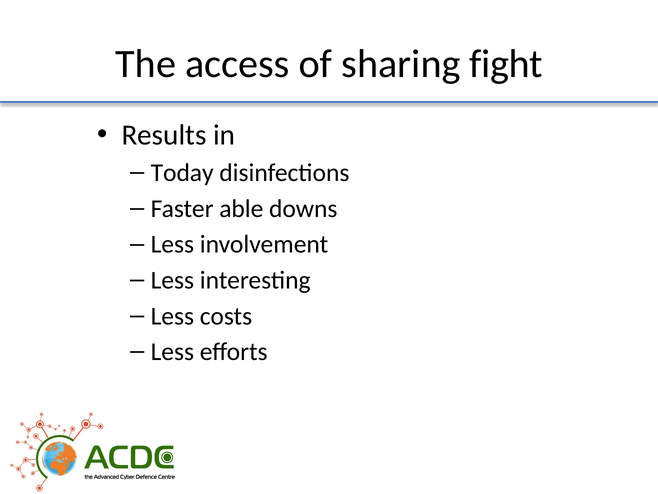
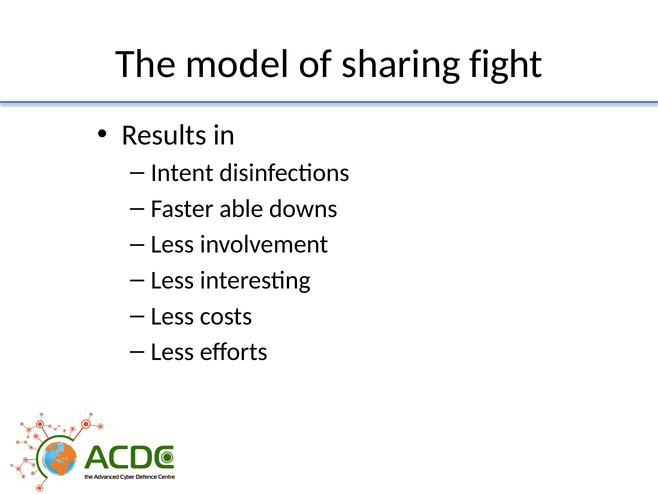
access: access -> model (237, 64)
Today: Today -> Intent (182, 173)
